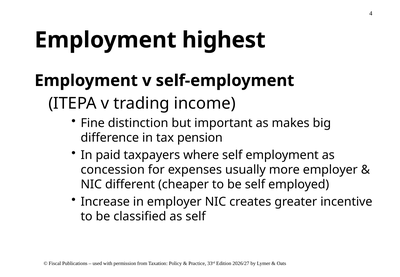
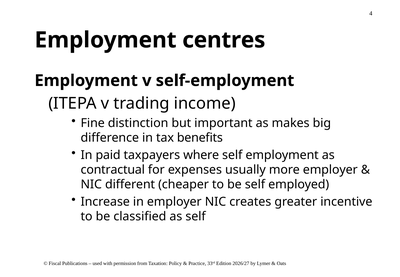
highest: highest -> centres (224, 40)
pension: pension -> benefits (200, 138)
concession: concession -> contractual (113, 170)
